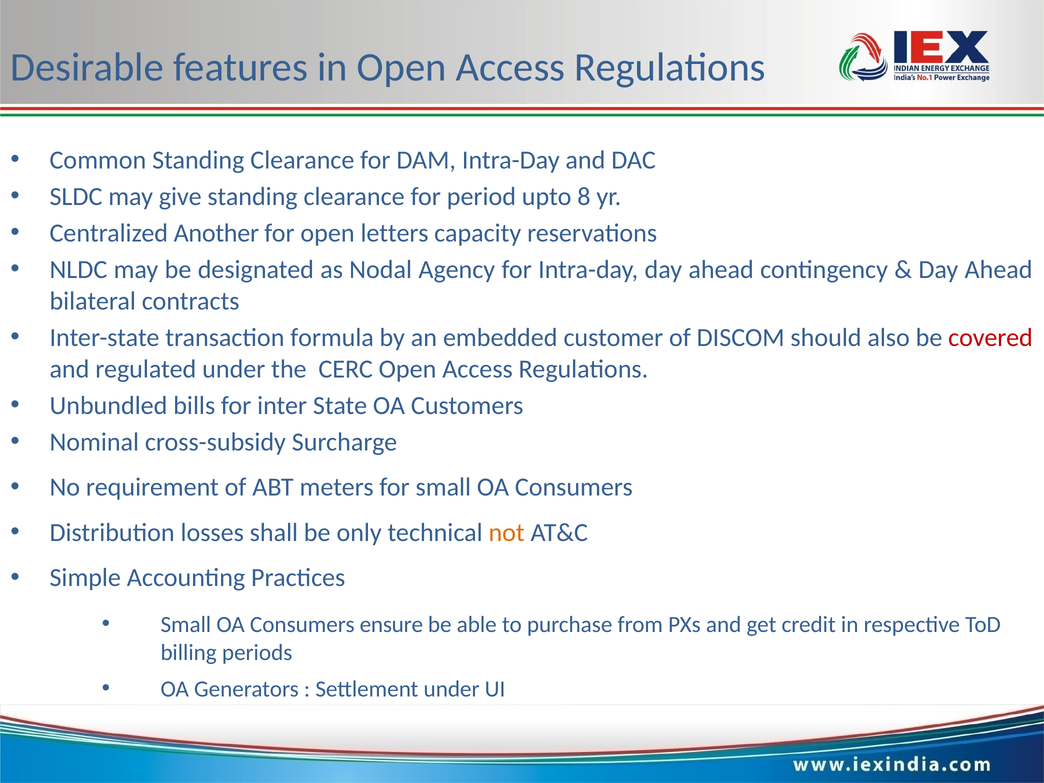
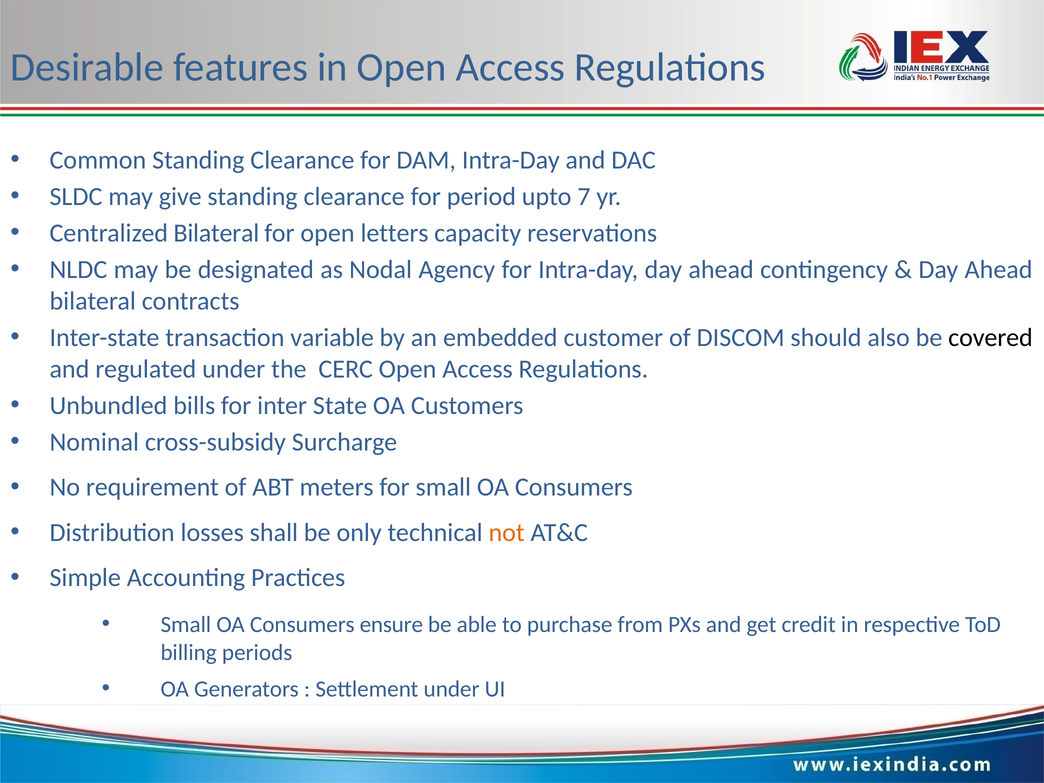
8: 8 -> 7 (584, 197)
Centralized Another: Another -> Bilateral (216, 233)
formula: formula -> variable (332, 338)
covered colour: red -> black (991, 338)
